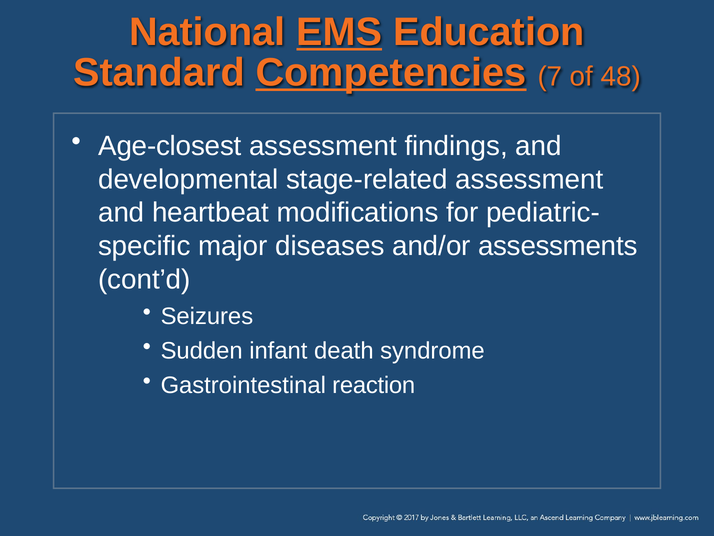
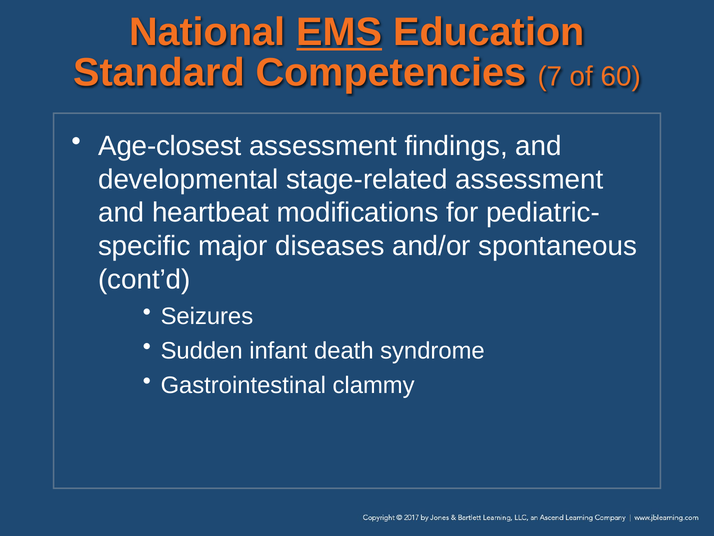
Competencies underline: present -> none (391, 73)
48: 48 -> 60 (621, 77)
assessments: assessments -> spontaneous (558, 246)
reaction: reaction -> clammy (374, 385)
